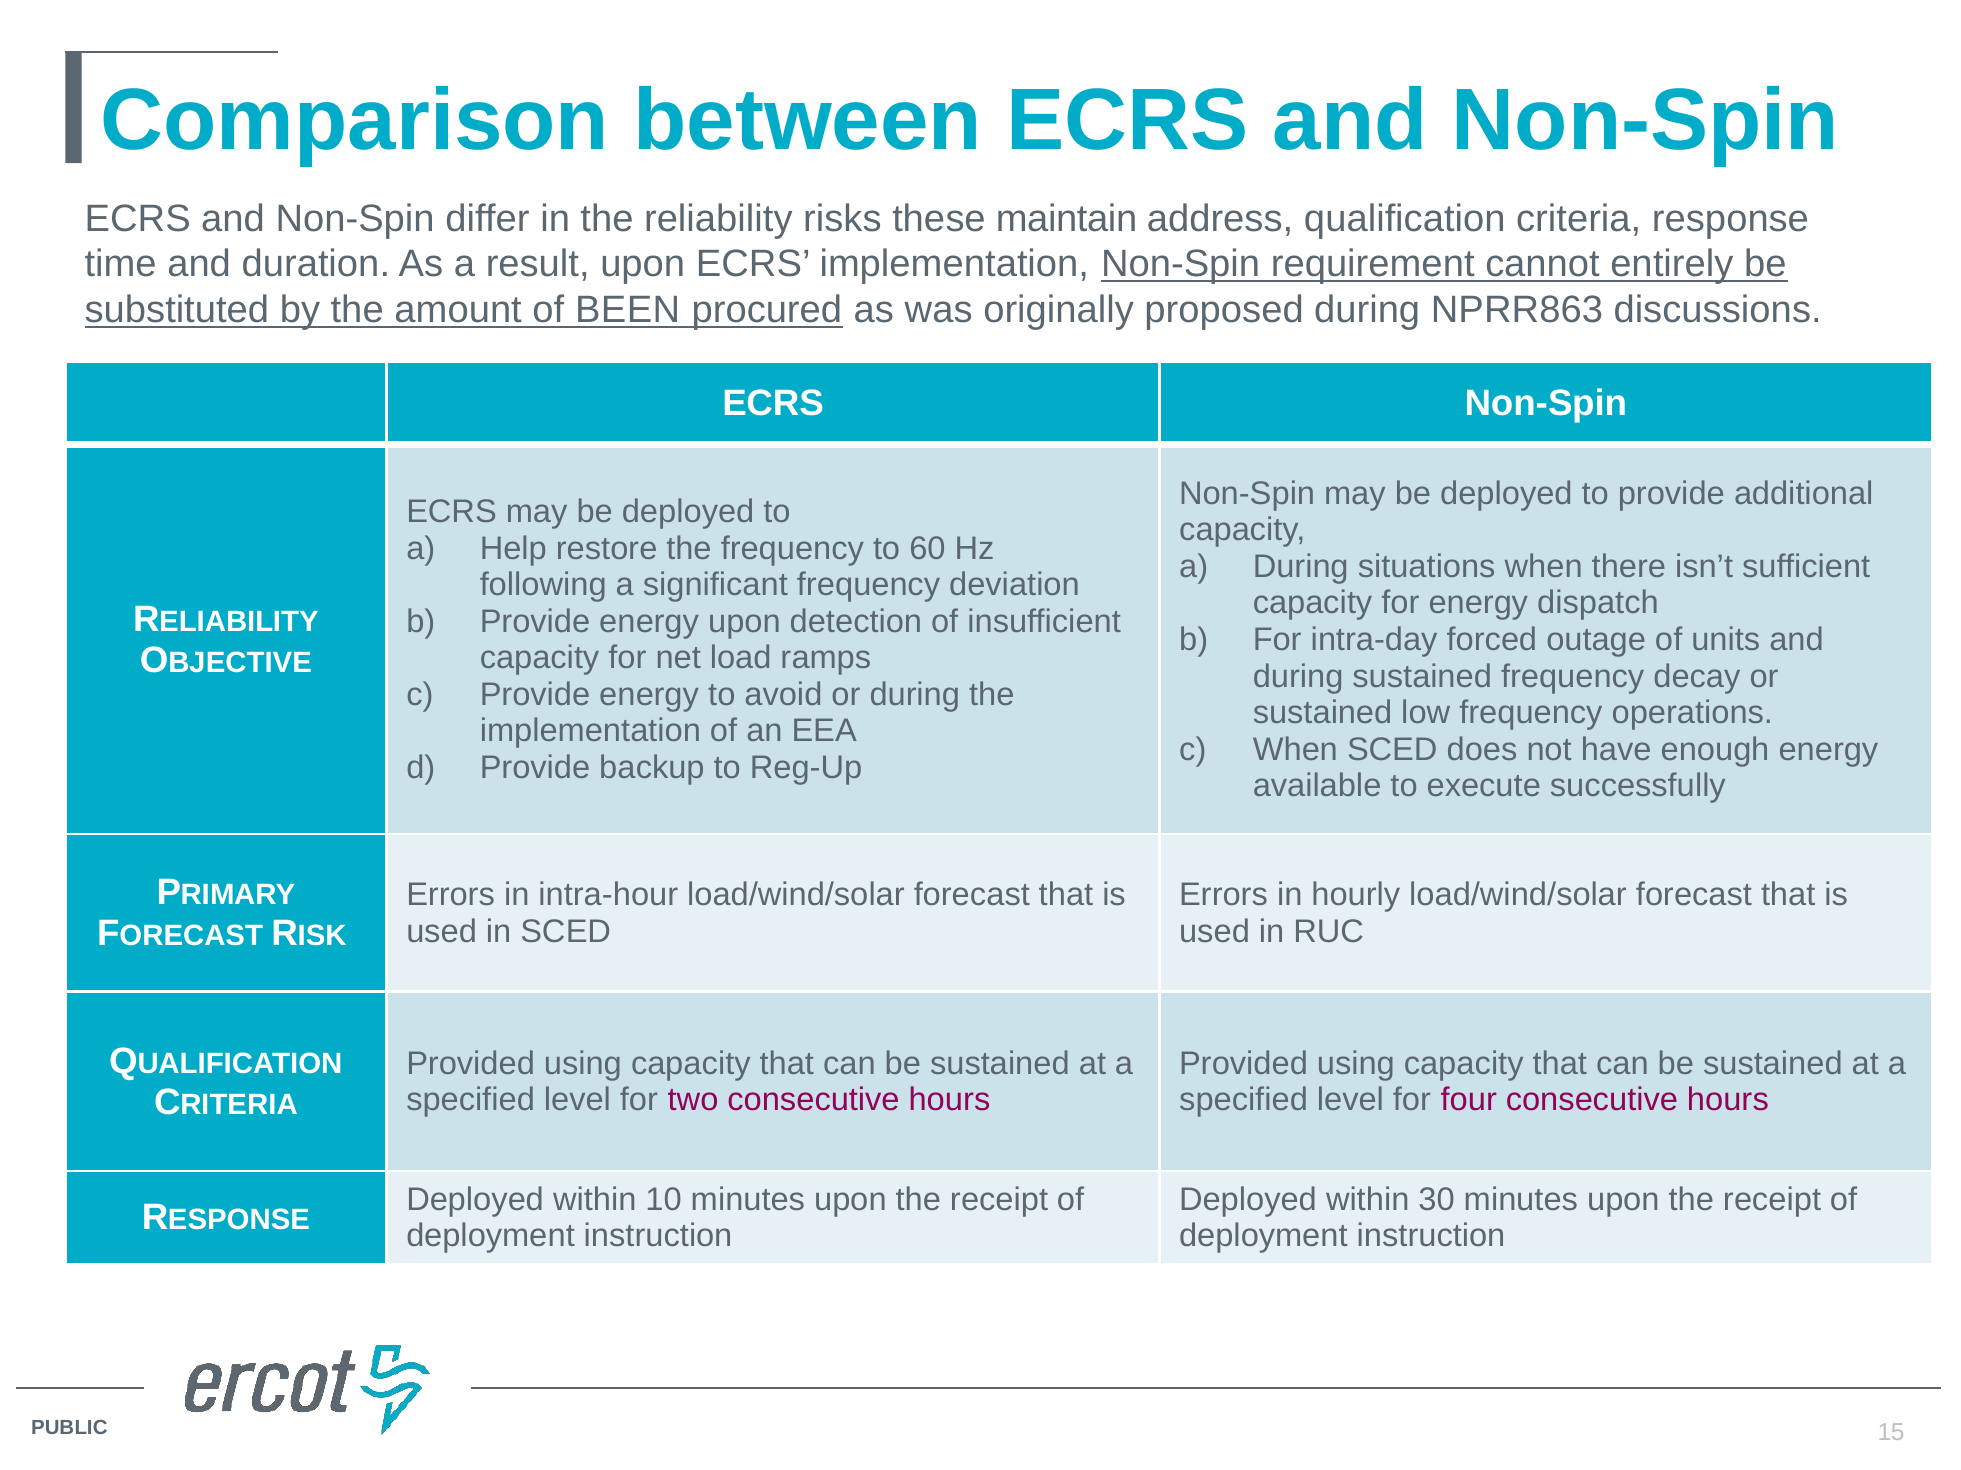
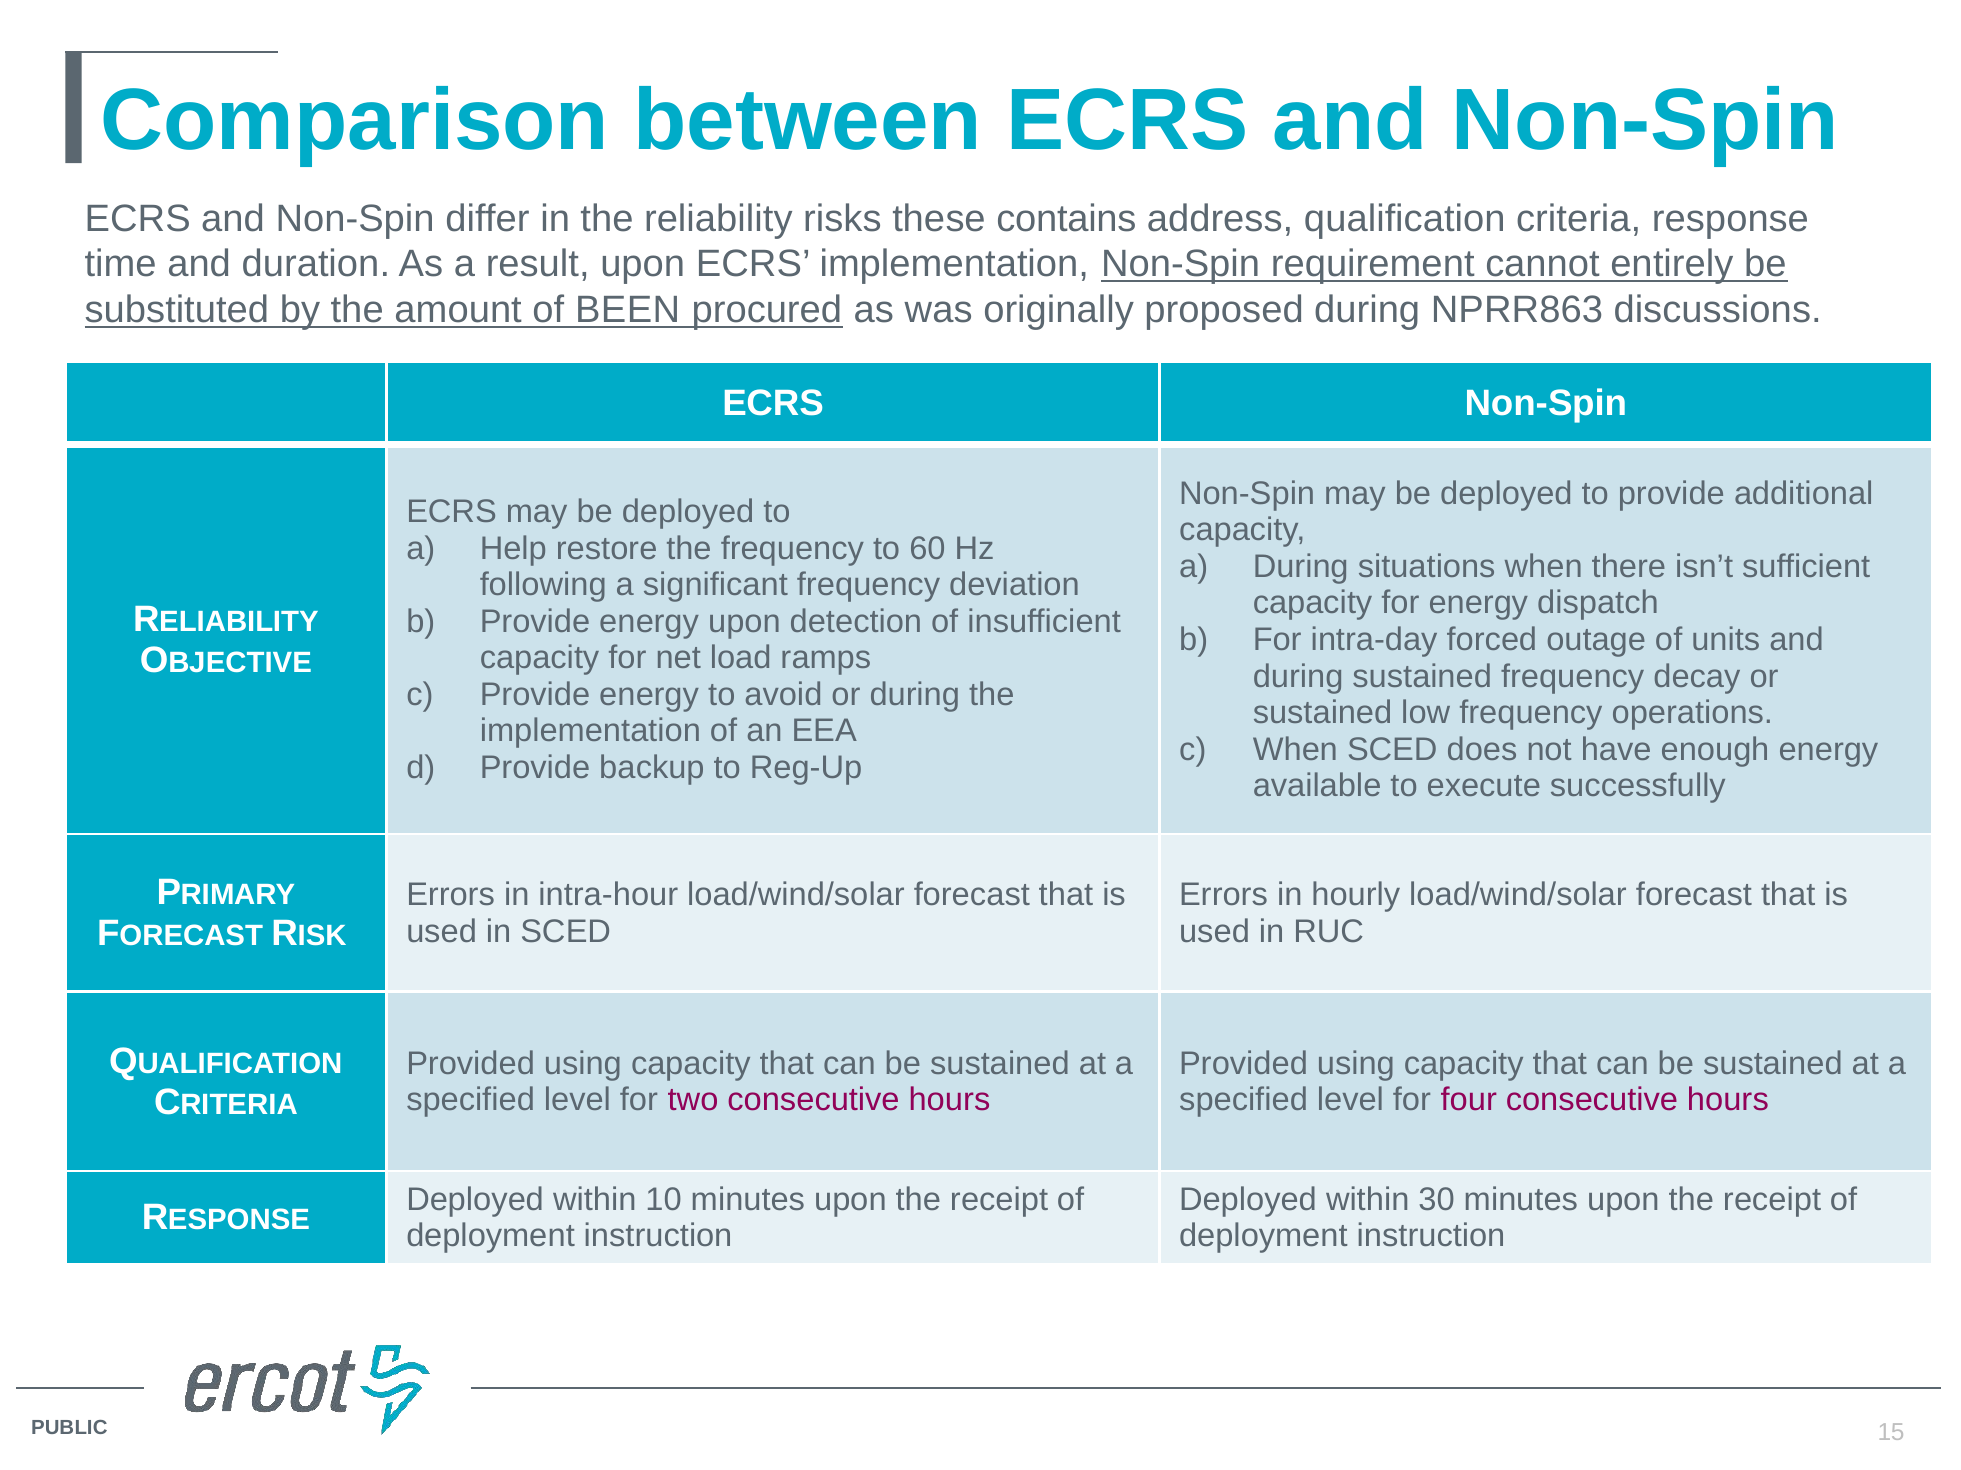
maintain: maintain -> contains (1066, 219)
